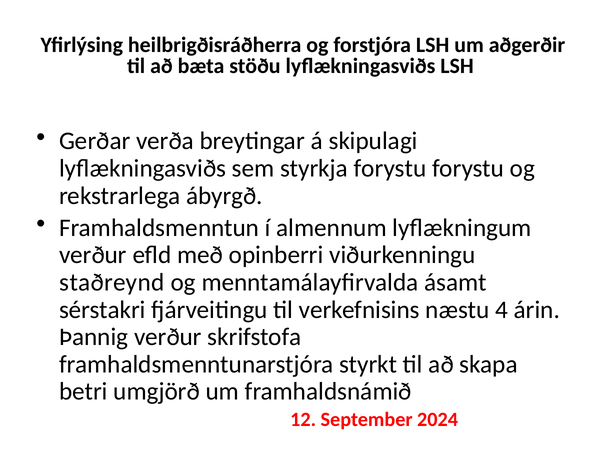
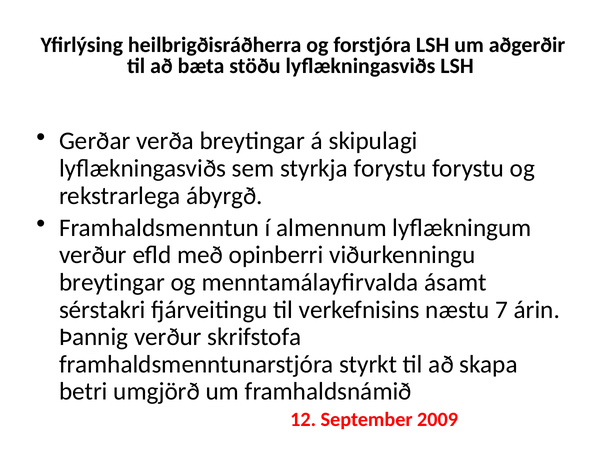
staðreynd: staðreynd -> breytingar (112, 282)
4: 4 -> 7 (502, 309)
2024: 2024 -> 2009 (438, 419)
